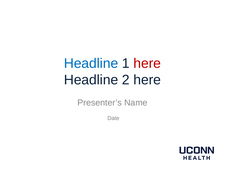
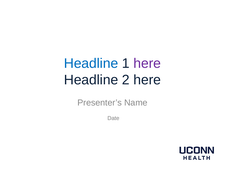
here colour: red -> purple (147, 63)
